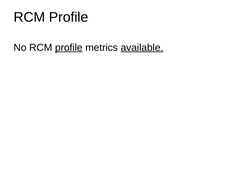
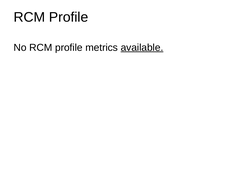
profile underline: present -> none (69, 48)
